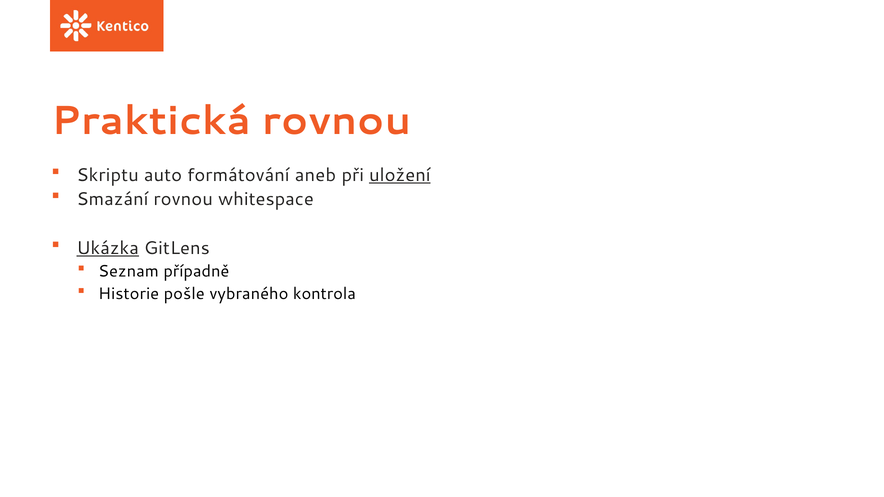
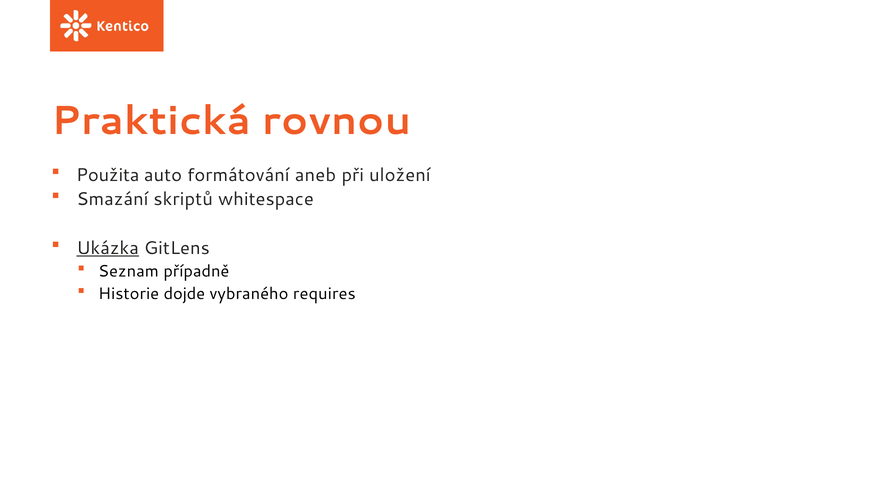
Skriptu: Skriptu -> Použita (108, 175)
uložení underline: present -> none (400, 175)
Smazání rovnou: rovnou -> skriptů (183, 199)
pošle: pošle -> dojde (184, 294)
kontrola: kontrola -> requires (324, 294)
